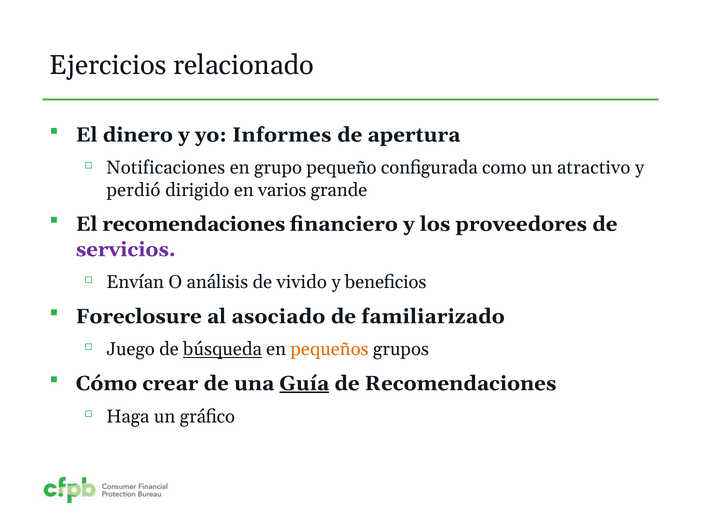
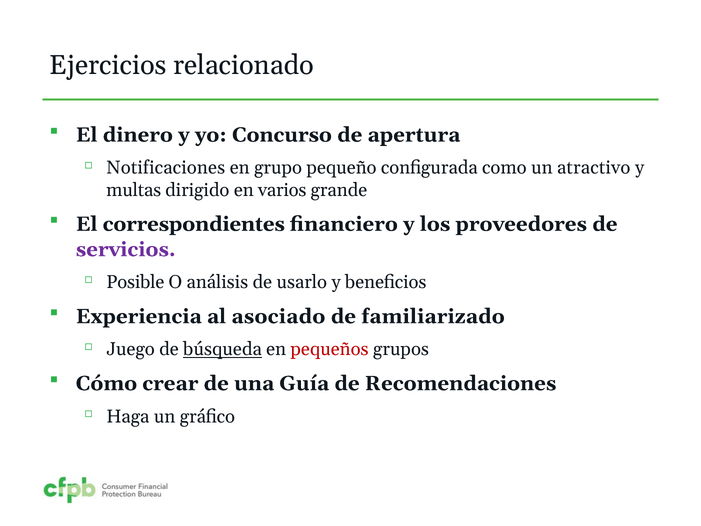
Informes: Informes -> Concurso (282, 135)
perdió: perdió -> multas (134, 190)
El recomendaciones: recomendaciones -> correspondientes (194, 224)
Envían: Envían -> Posible (135, 282)
vivido: vivido -> usarlo (302, 282)
Foreclosure: Foreclosure -> Experiencia (139, 316)
pequeños colour: orange -> red (330, 349)
Guía underline: present -> none (304, 383)
